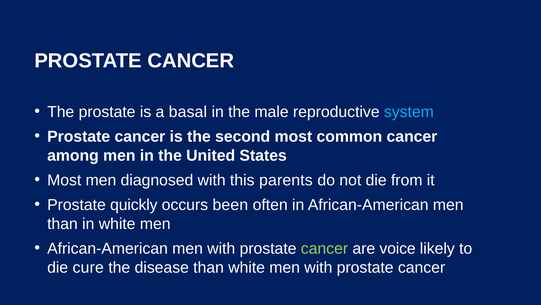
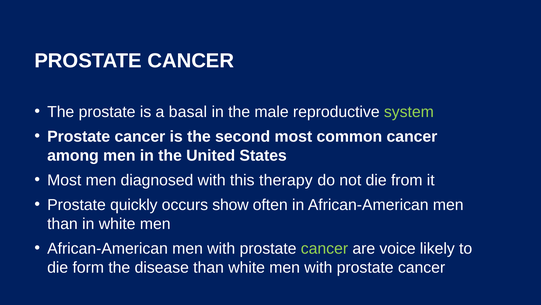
system colour: light blue -> light green (409, 112)
parents: parents -> therapy (286, 180)
been: been -> show (230, 204)
cure: cure -> form (88, 267)
